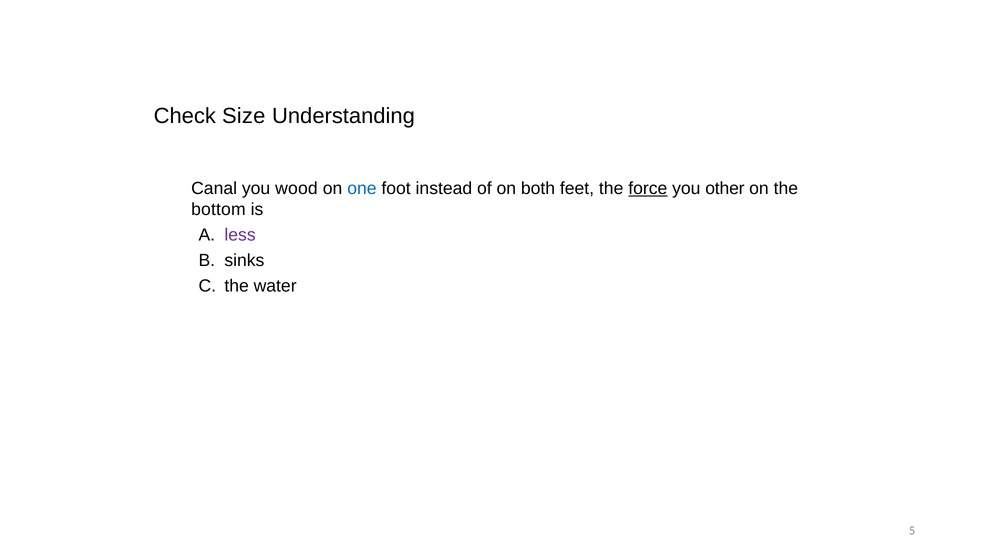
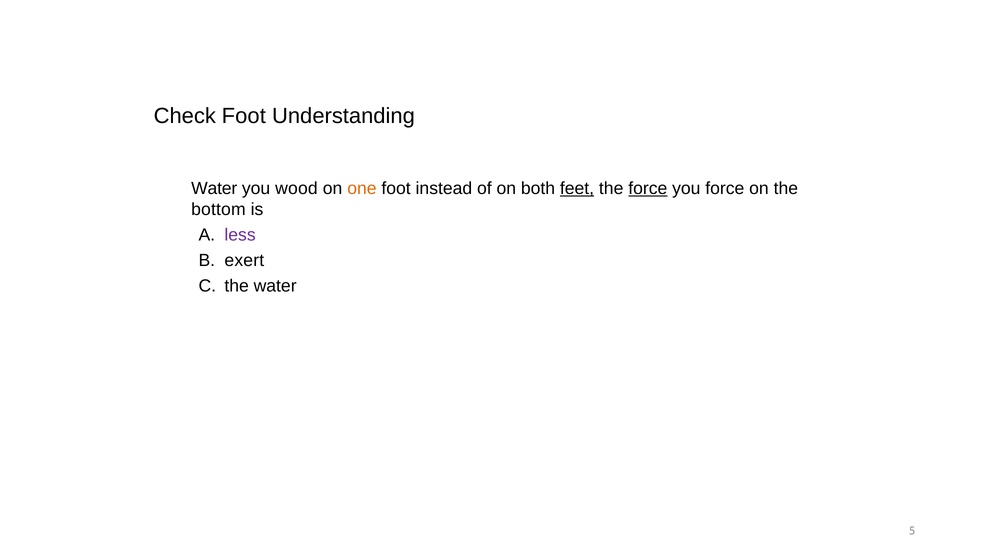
Check Size: Size -> Foot (244, 116)
Canal: Canal -> Water (214, 189)
one colour: blue -> orange (362, 189)
feet underline: none -> present (577, 189)
you other: other -> force (725, 189)
sinks: sinks -> exert (244, 261)
